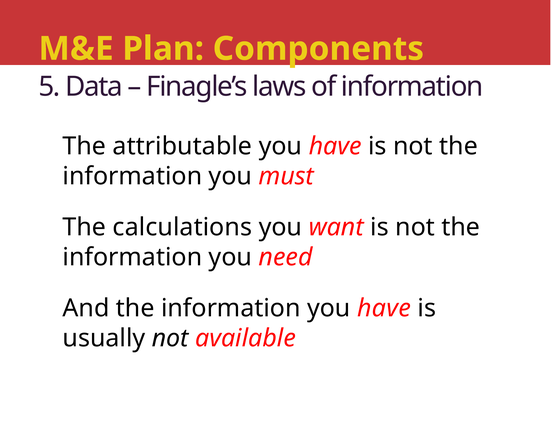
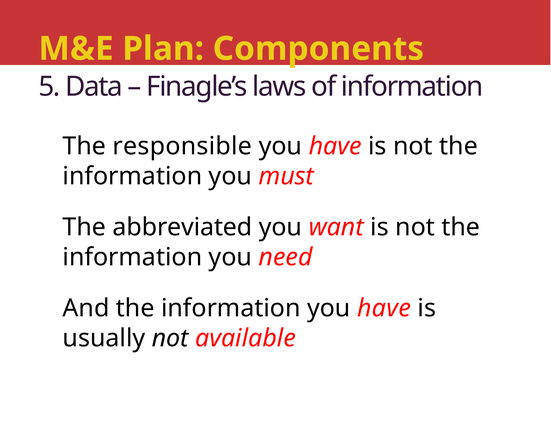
attributable: attributable -> responsible (182, 146)
calculations: calculations -> abbreviated (182, 227)
